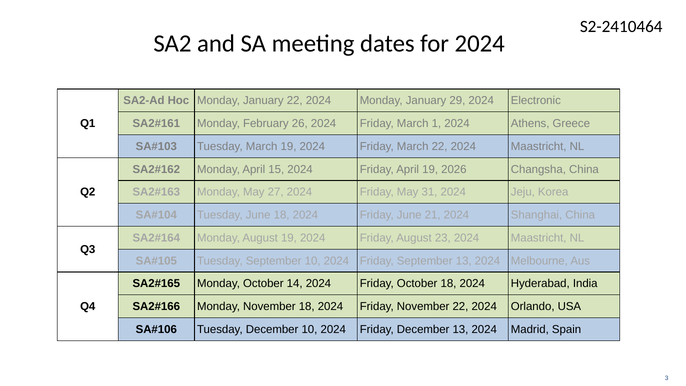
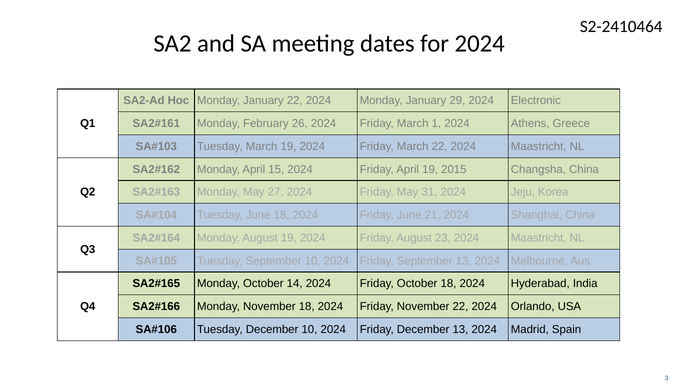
2026: 2026 -> 2015 (454, 169)
